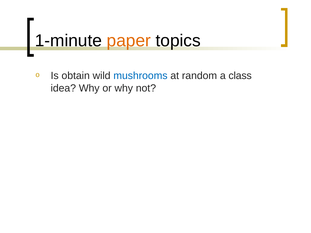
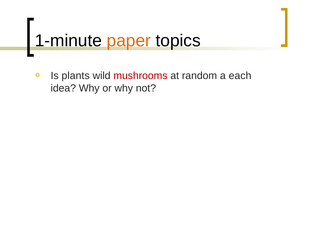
obtain: obtain -> plants (76, 76)
mushrooms colour: blue -> red (140, 76)
class: class -> each (240, 76)
